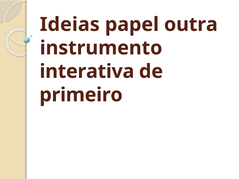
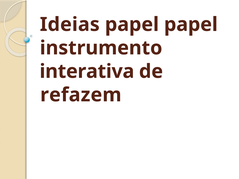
papel outra: outra -> papel (191, 25)
primeiro: primeiro -> refazem (81, 95)
